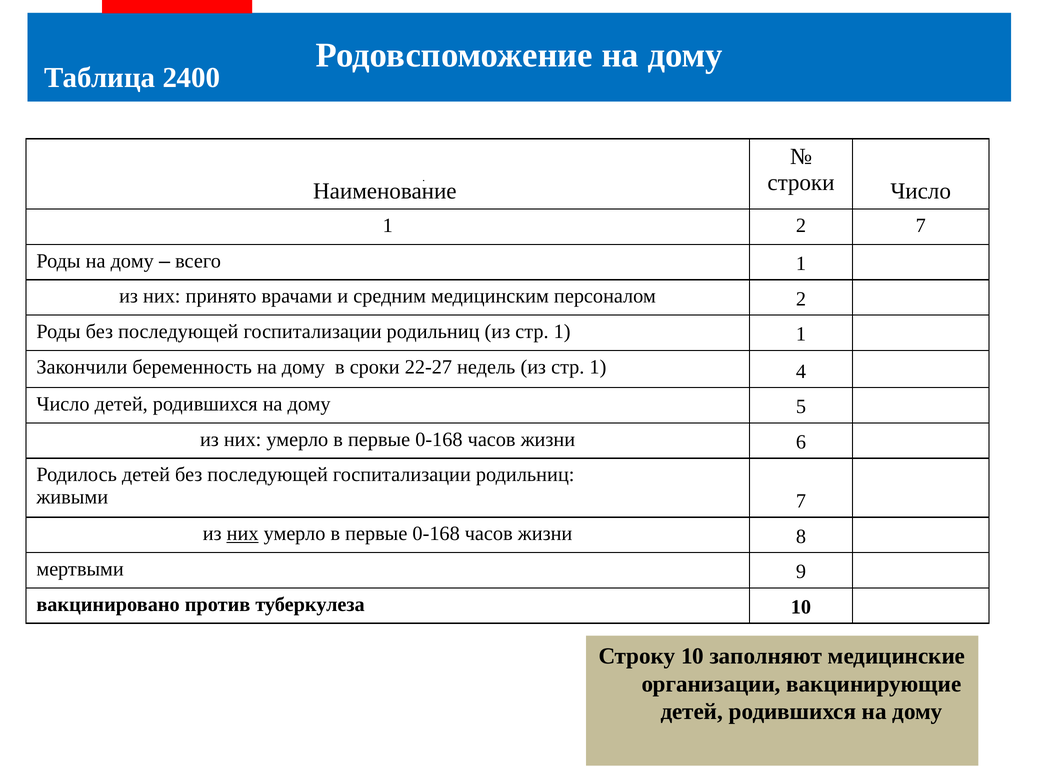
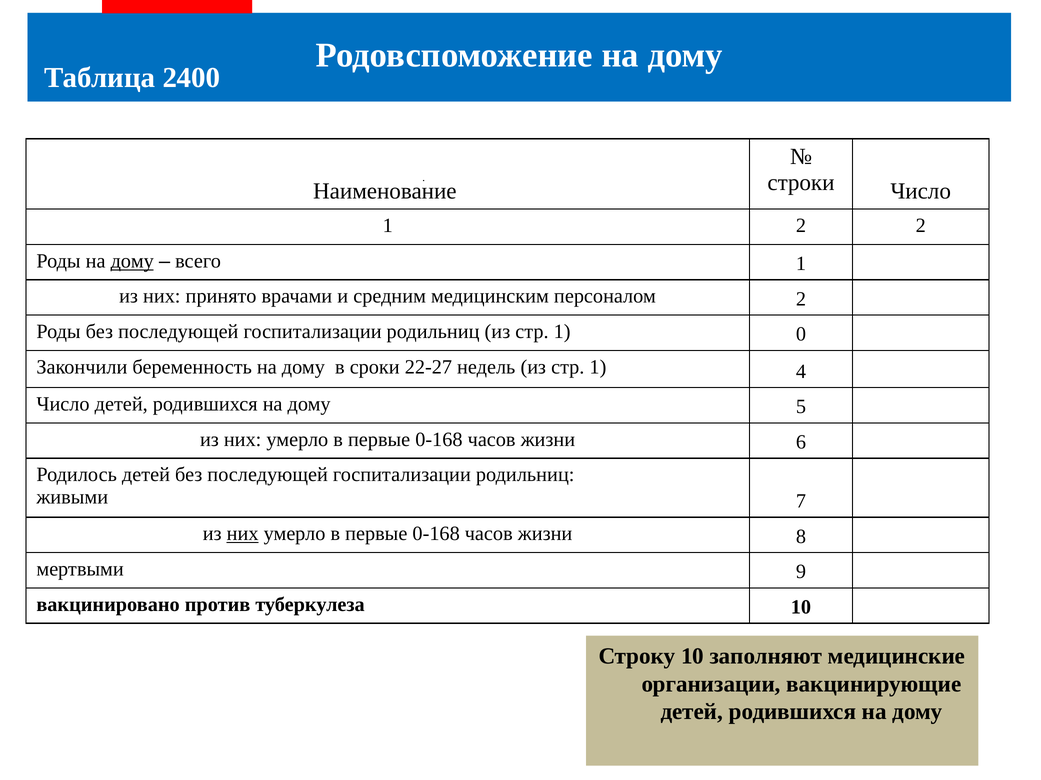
2 7: 7 -> 2 (921, 226)
дому underline: none -> present (132, 262)
1 1: 1 -> 0 (801, 335)
